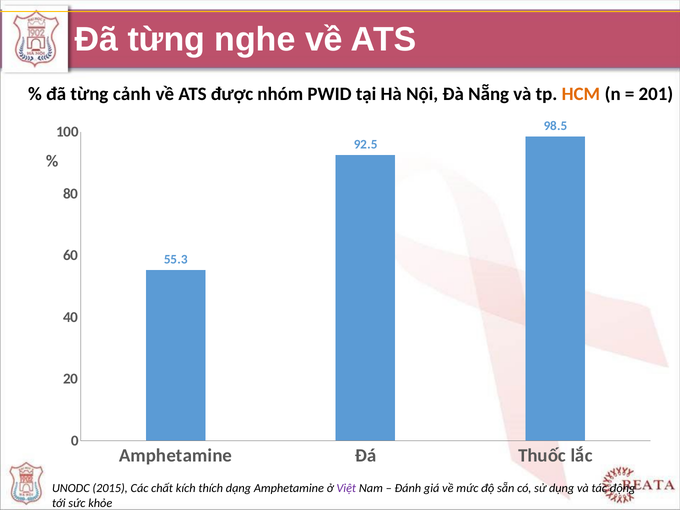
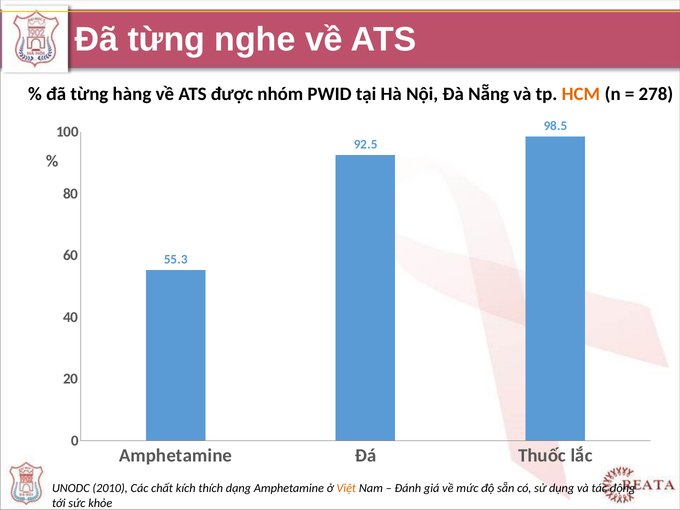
cảnh: cảnh -> hàng (132, 94)
201: 201 -> 278 (656, 94)
2015: 2015 -> 2010 (110, 488)
Việt colour: purple -> orange (346, 488)
